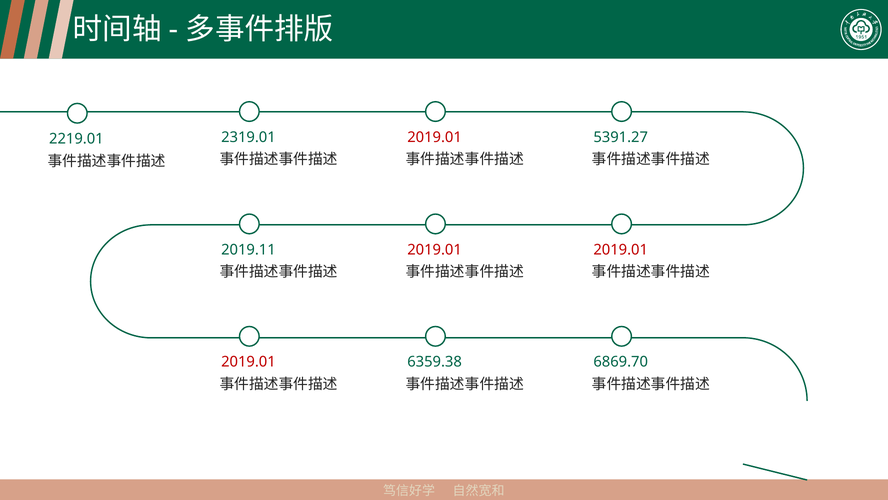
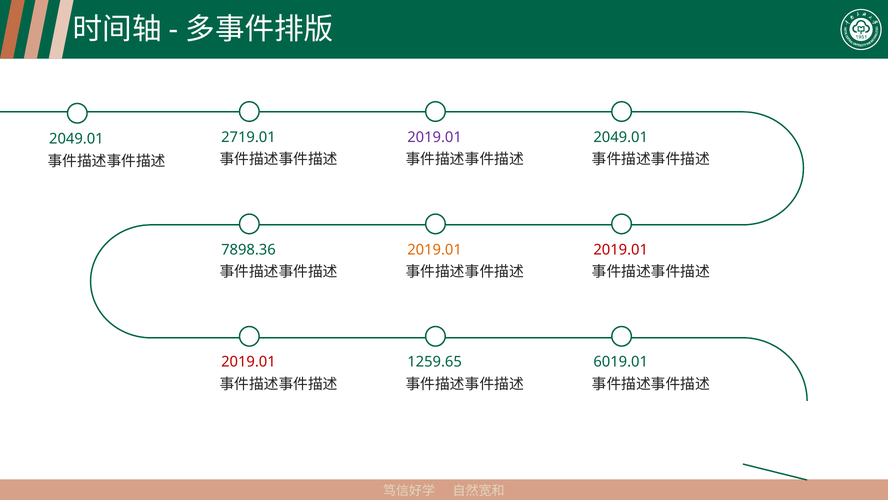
2319.01: 2319.01 -> 2719.01 (248, 137)
2019.01 colour: red -> purple (435, 137)
5391.27: 5391.27 -> 2049.01 (621, 137)
2219.01: 2219.01 -> 2049.01 (76, 139)
2019.11: 2019.11 -> 7898.36 (248, 249)
2019.01 colour: red -> orange (435, 249)
6359.38: 6359.38 -> 1259.65 (435, 362)
6869.70: 6869.70 -> 6019.01 (621, 362)
